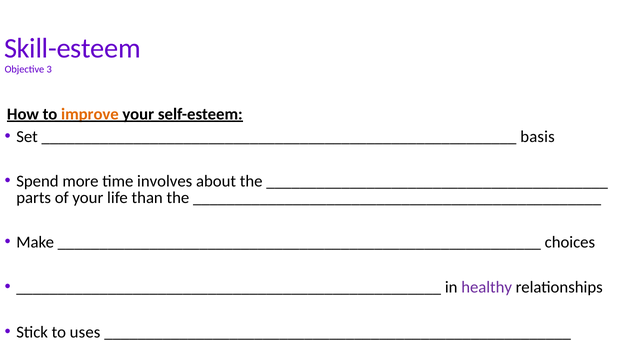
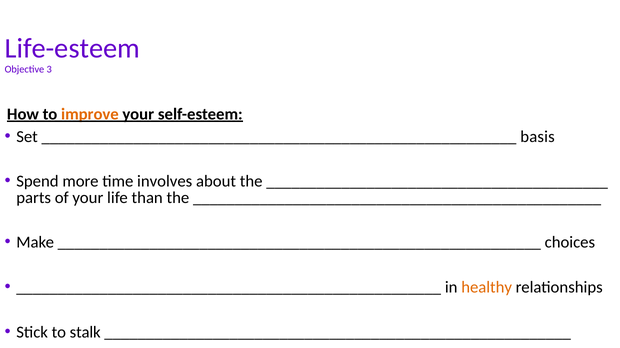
Skill-esteem: Skill-esteem -> Life-esteem (72, 48)
healthy colour: purple -> orange (487, 288)
uses: uses -> stalk (85, 333)
